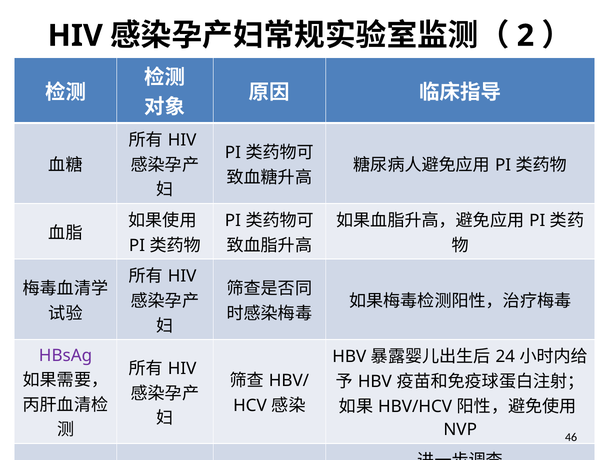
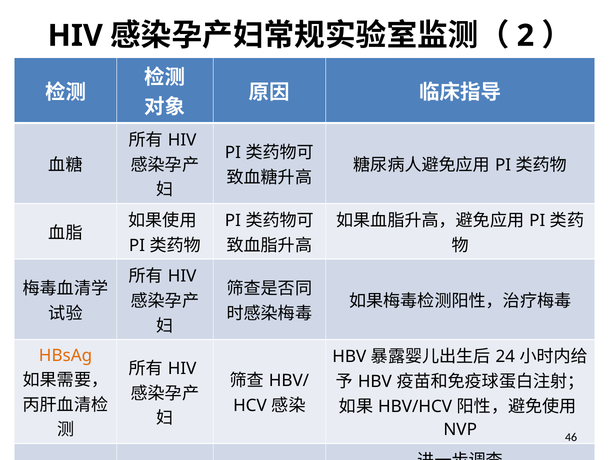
HBsAg colour: purple -> orange (66, 356)
